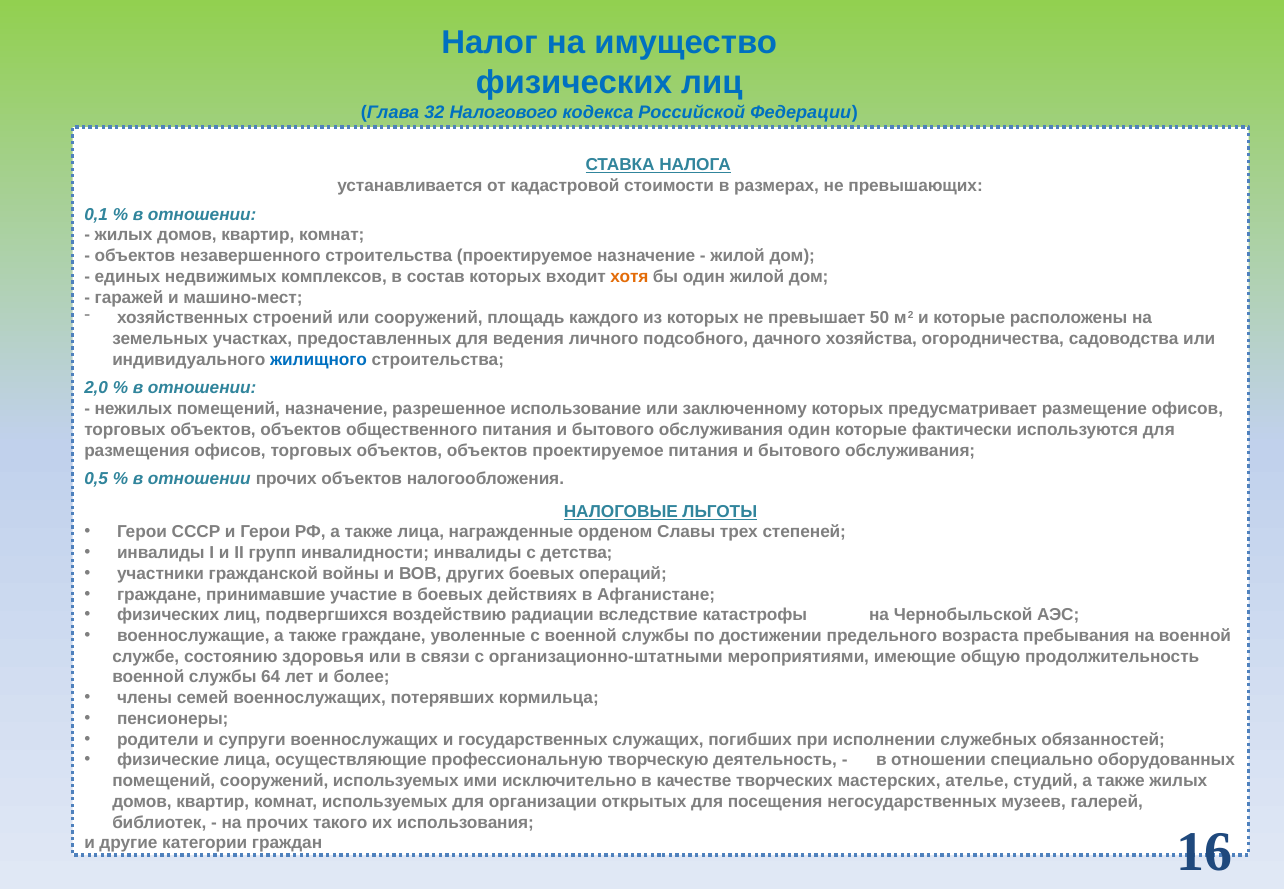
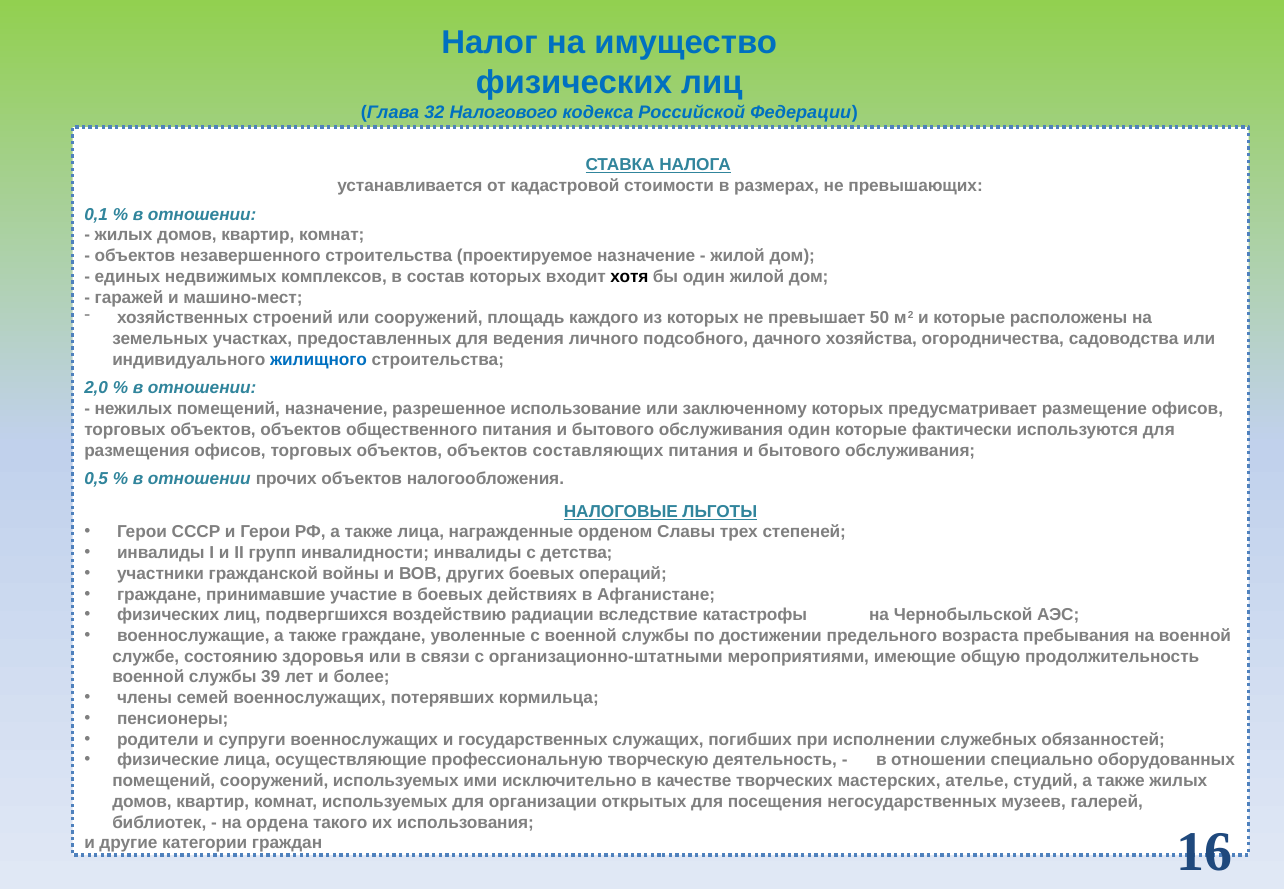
хотя colour: orange -> black (629, 277)
объектов проектируемое: проектируемое -> составляющих (598, 450)
64: 64 -> 39 (271, 677)
на прочих: прочих -> ордена (277, 822)
